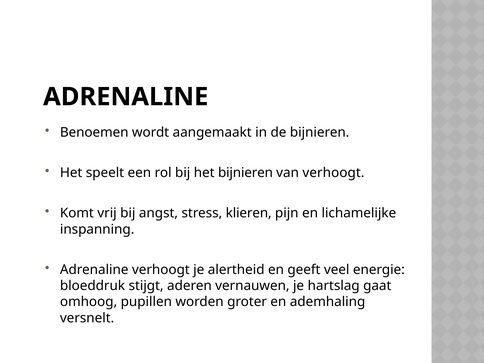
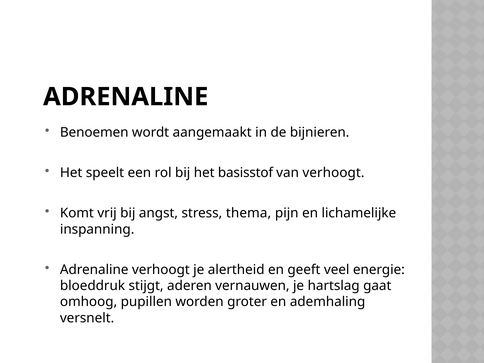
het bijnieren: bijnieren -> basisstof (245, 173)
klieren: klieren -> thema (249, 213)
